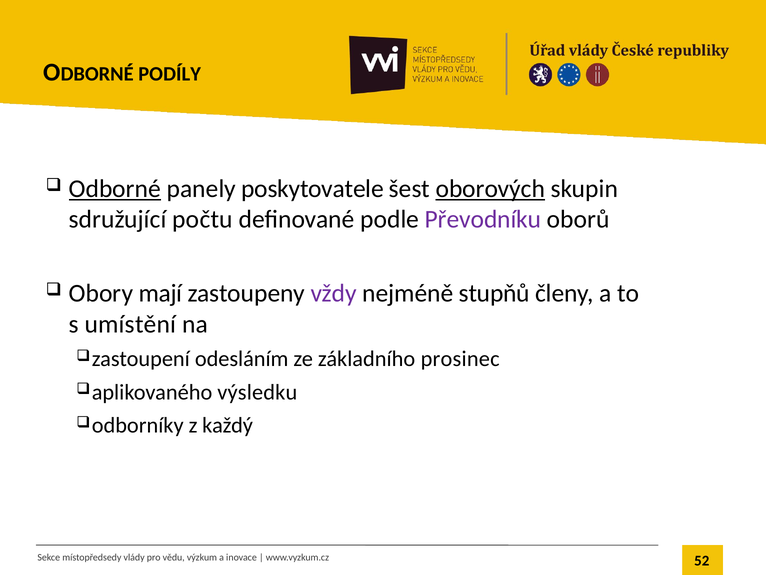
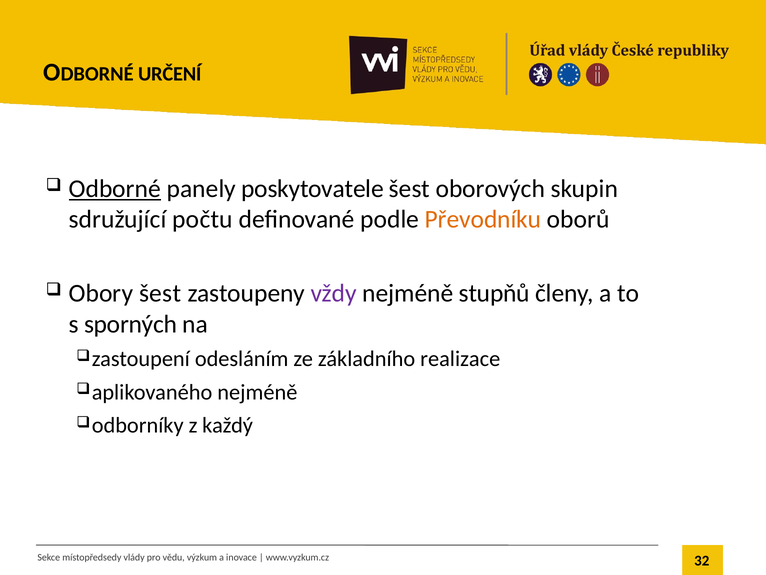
PODÍLY: PODÍLY -> URČENÍ (170, 74)
oborových underline: present -> none (490, 188)
Převodníku colour: purple -> orange (483, 219)
Obory mají: mají -> šest (160, 293)
umístění: umístění -> sporných (131, 324)
prosinec: prosinec -> realizace (460, 359)
výsledku: výsledku -> nejméně (257, 392)
52: 52 -> 32 (702, 560)
